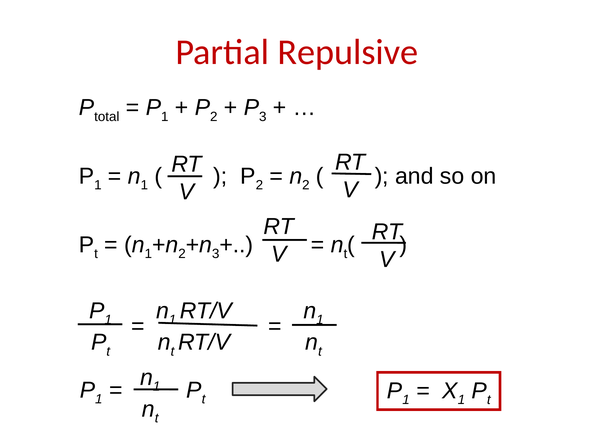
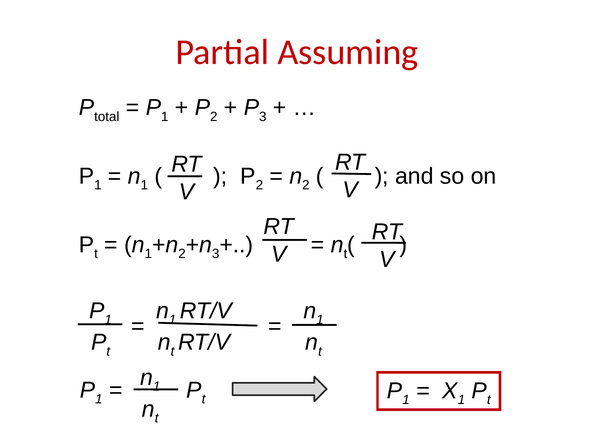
Repulsive: Repulsive -> Assuming (348, 52)
